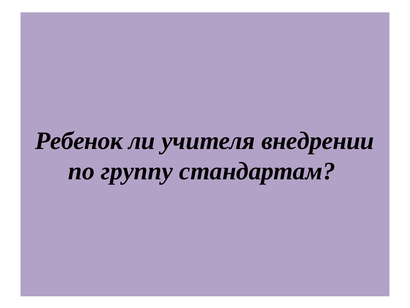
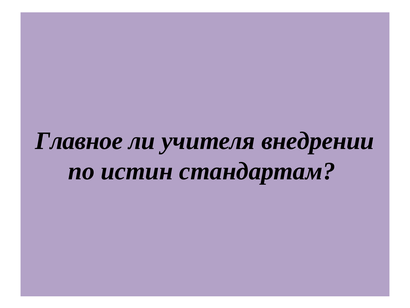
Ребенок: Ребенок -> Главное (79, 141)
группу: группу -> истин (137, 171)
